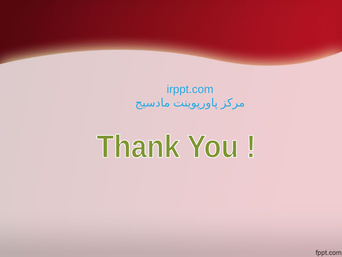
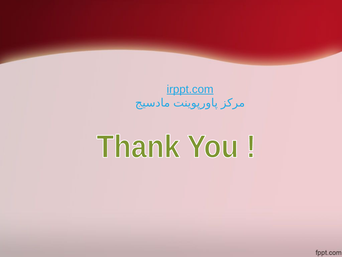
irppt.com underline: none -> present (190, 89)
